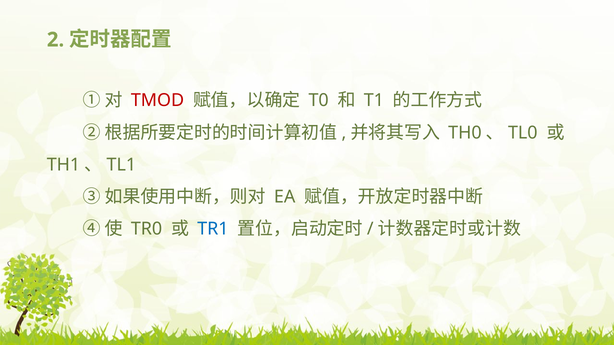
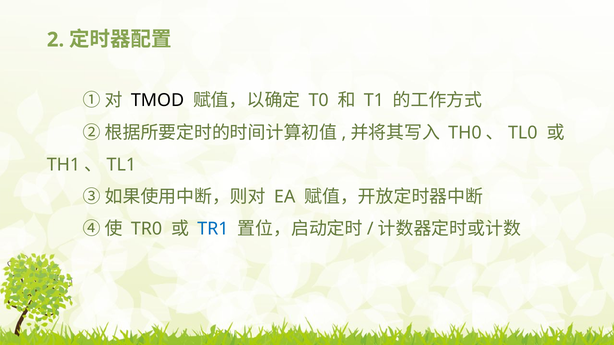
TMOD colour: red -> black (158, 101)
